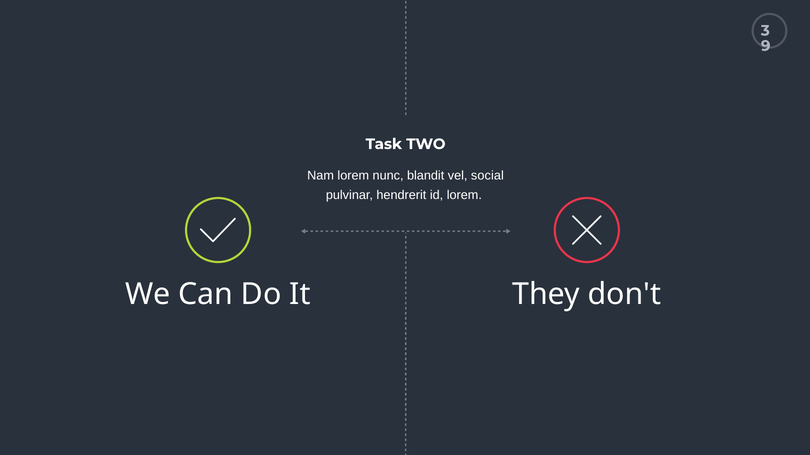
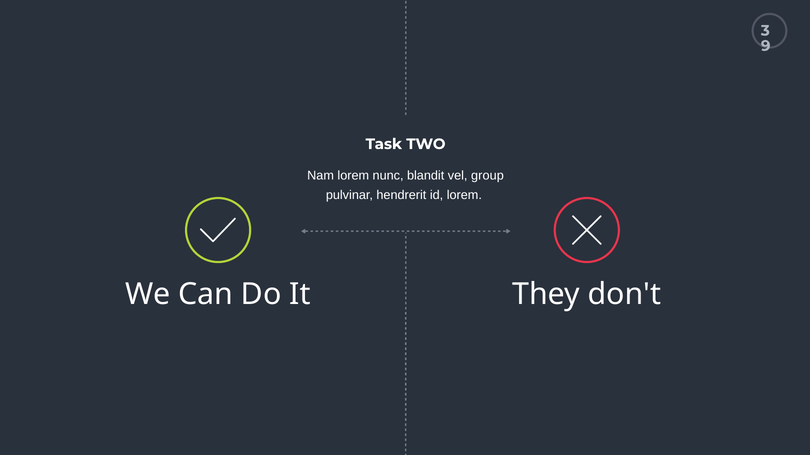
social: social -> group (487, 176)
